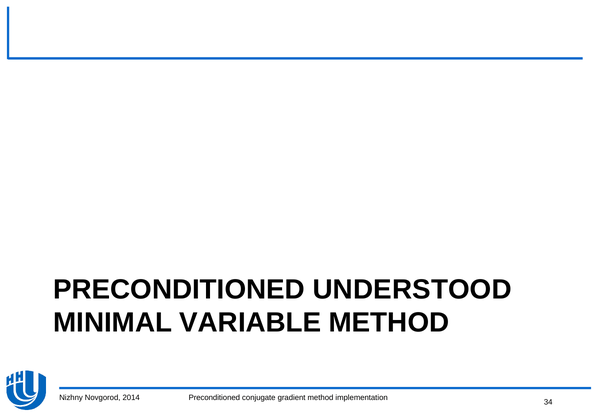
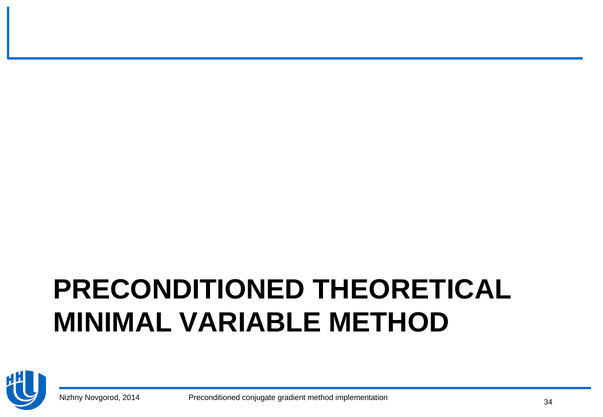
UNDERSTOOD: UNDERSTOOD -> THEORETICAL (412, 290)
